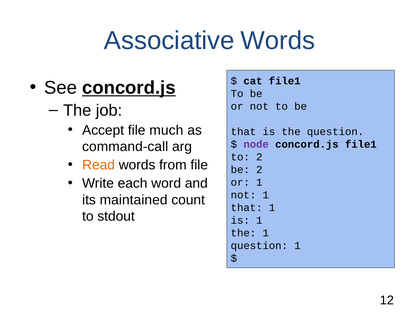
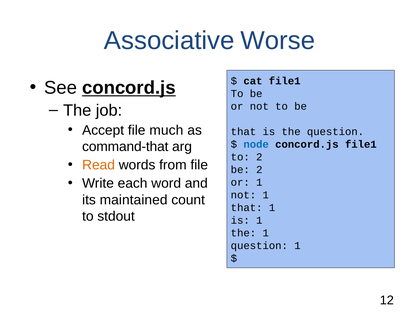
Associative Words: Words -> Worse (278, 41)
command-call: command-call -> command-that (125, 147)
node colour: purple -> blue (256, 145)
